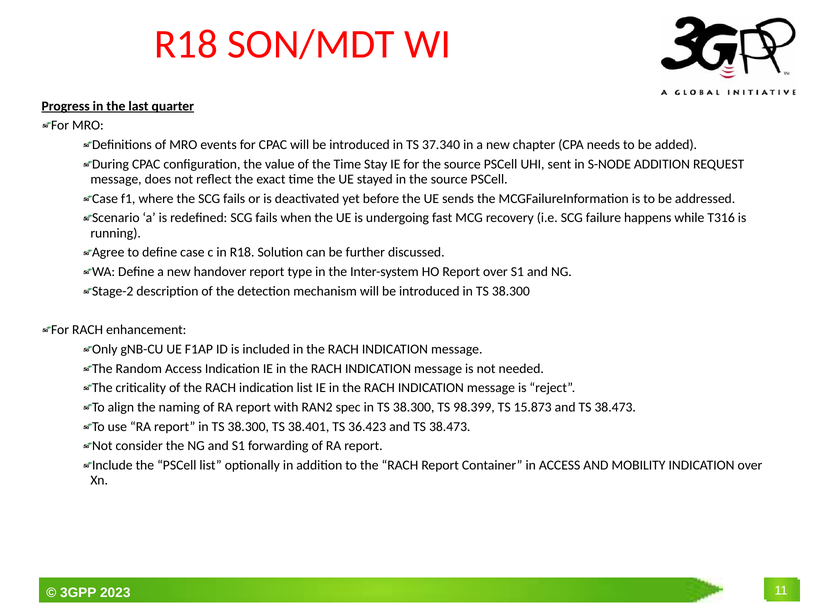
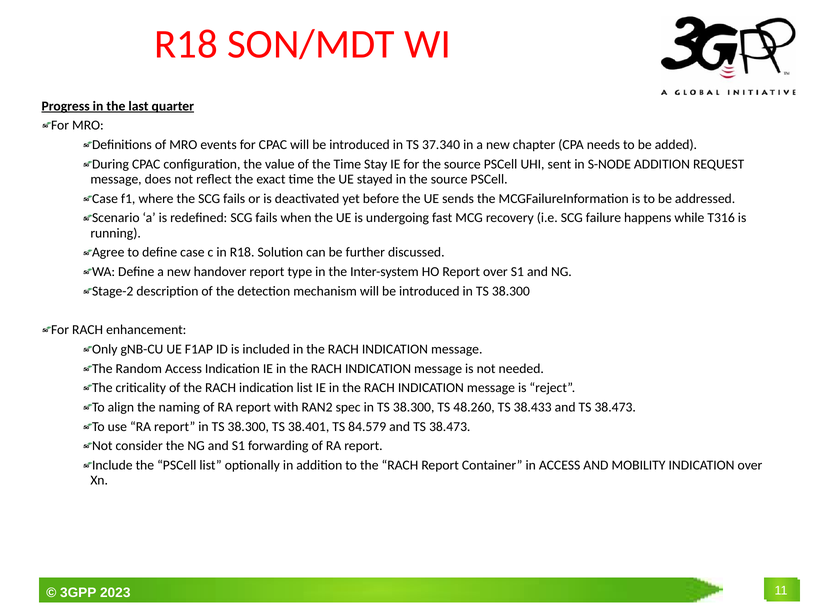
98.399: 98.399 -> 48.260 (474, 407)
15.873: 15.873 -> 38.433 (533, 407)
36.423: 36.423 -> 84.579 (367, 427)
